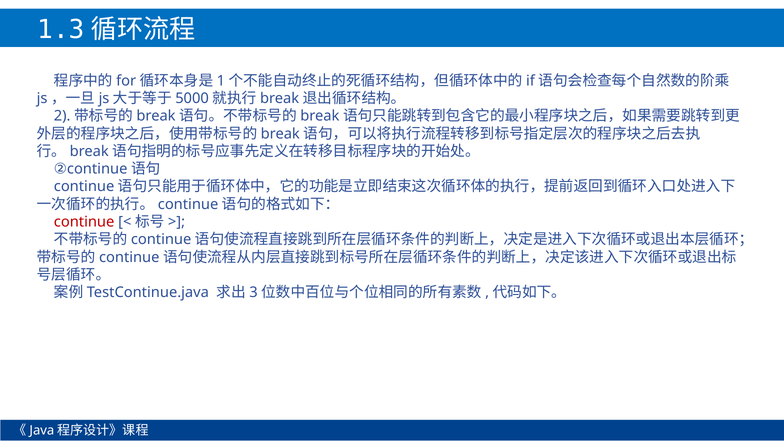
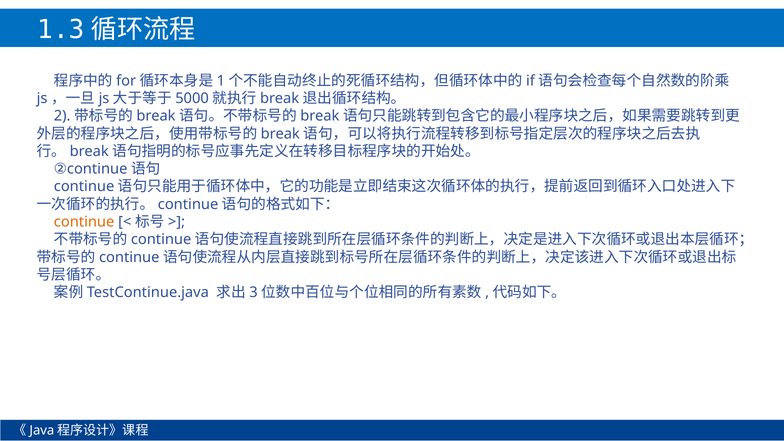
continue colour: red -> orange (84, 222)
